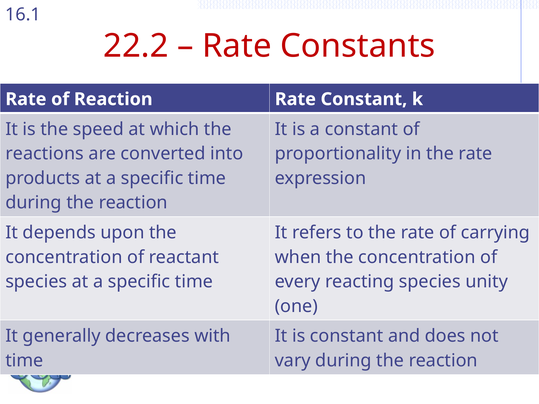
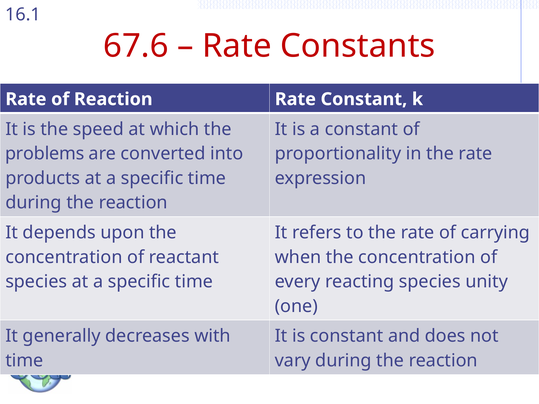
22.2: 22.2 -> 67.6 (136, 46)
reactions: reactions -> problems (45, 154)
